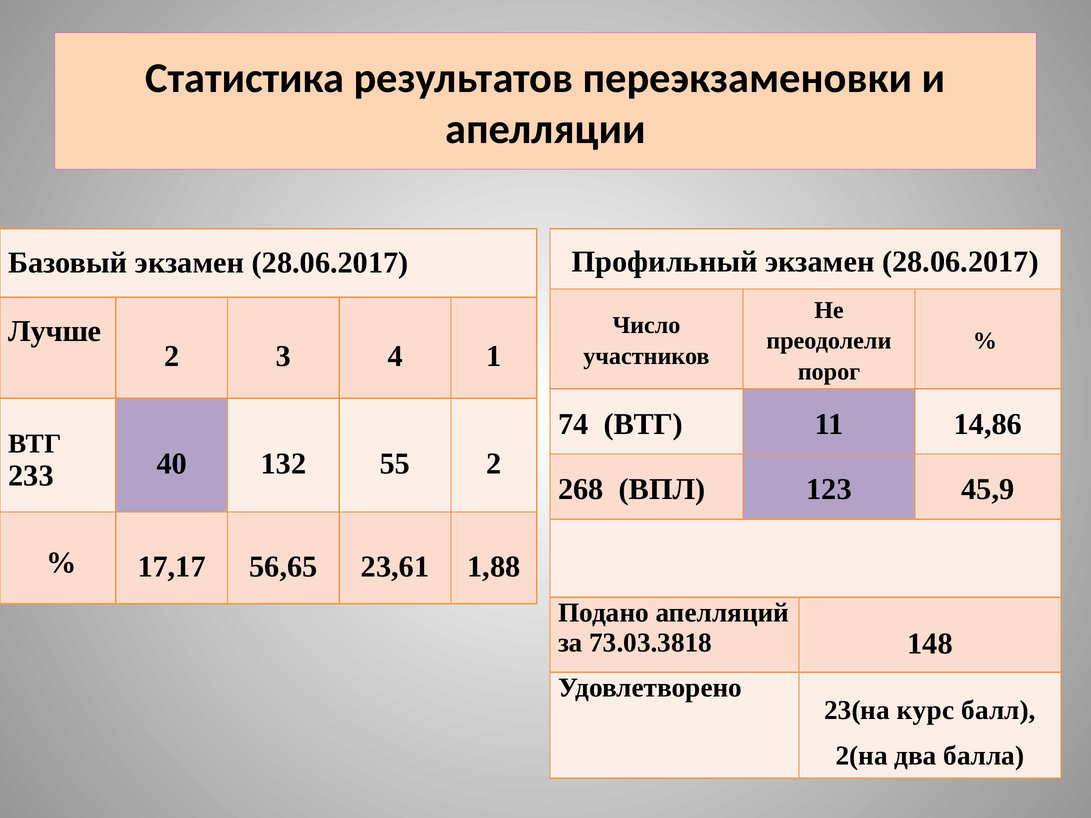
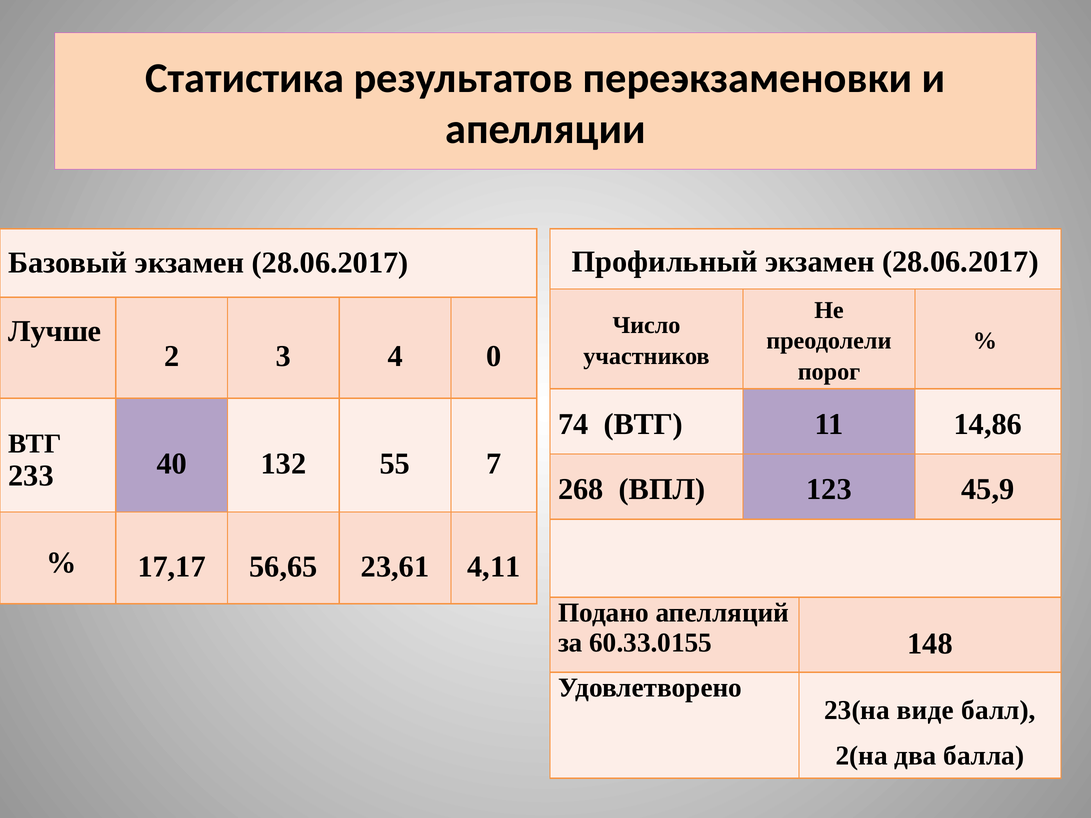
1: 1 -> 0 (494, 357)
55 2: 2 -> 7 (494, 464)
1,88: 1,88 -> 4,11 (494, 567)
73.03.3818: 73.03.3818 -> 60.33.0155 (651, 643)
курс: курс -> виде (926, 711)
